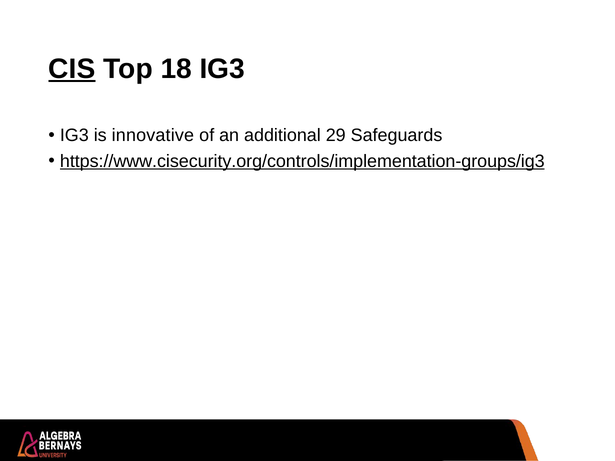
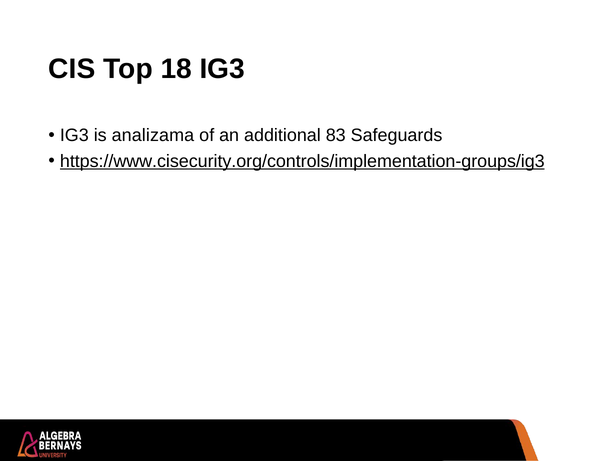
CIS underline: present -> none (72, 69)
innovative: innovative -> analizama (153, 135)
29: 29 -> 83 (336, 135)
